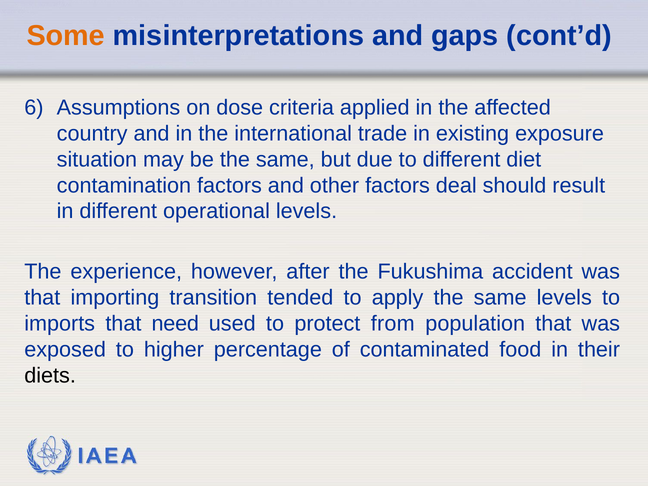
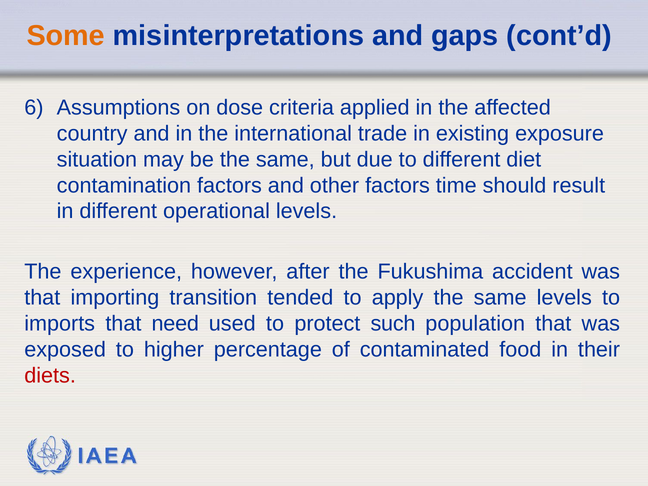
deal: deal -> time (456, 185)
from: from -> such (393, 324)
diets colour: black -> red (50, 375)
